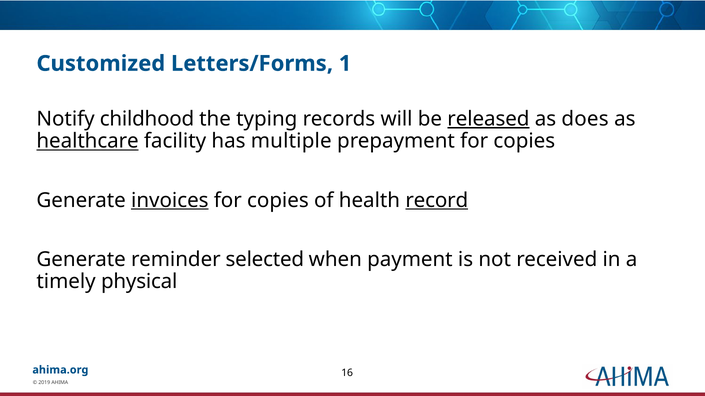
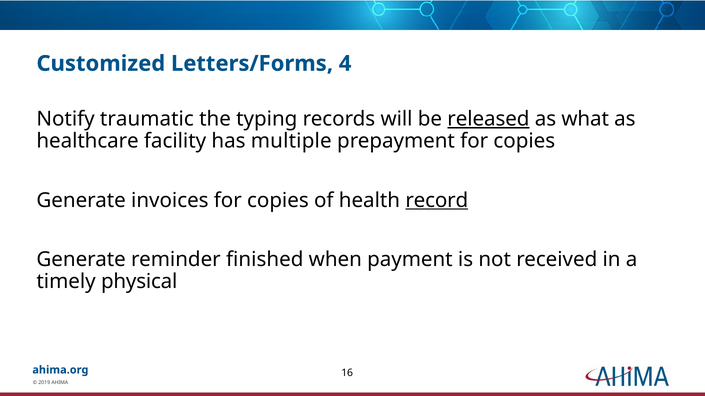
1: 1 -> 4 (345, 64)
childhood: childhood -> traumatic (147, 119)
does: does -> what (585, 119)
healthcare underline: present -> none (88, 141)
invoices underline: present -> none (170, 201)
selected: selected -> finished (265, 260)
